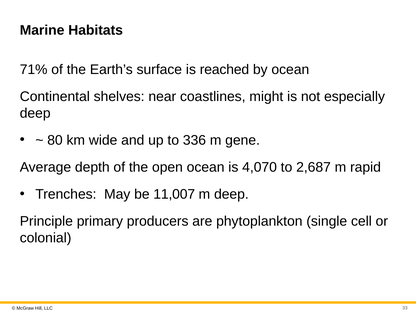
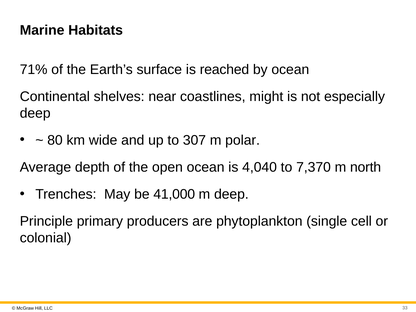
336: 336 -> 307 (194, 140)
gene: gene -> polar (243, 140)
4,070: 4,070 -> 4,040 (260, 167)
2,687: 2,687 -> 7,370 (314, 167)
rapid: rapid -> north (366, 167)
11,007: 11,007 -> 41,000 (174, 194)
